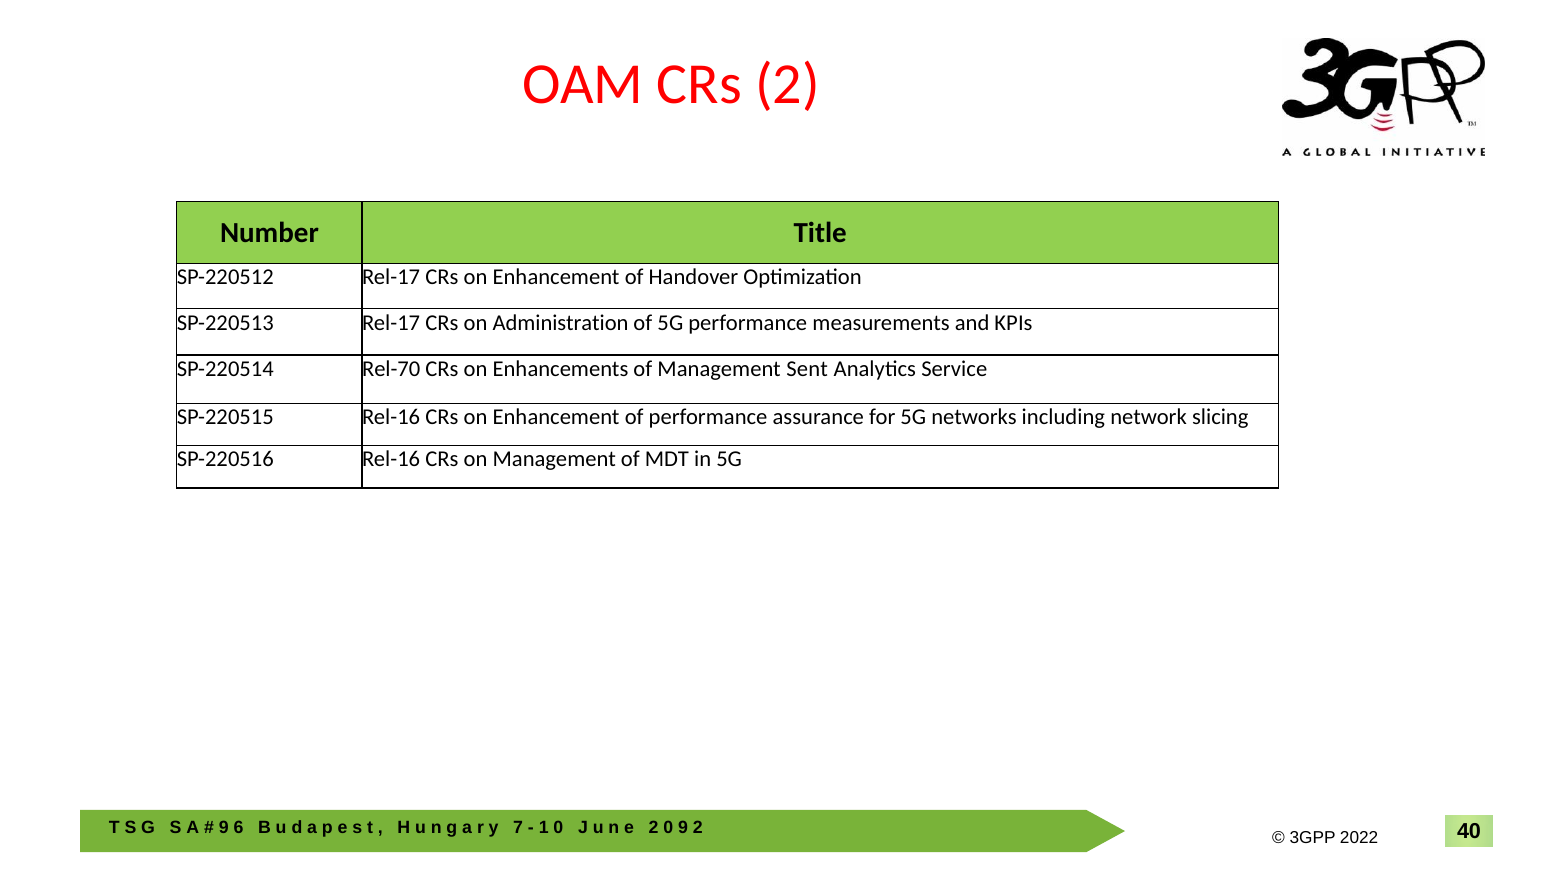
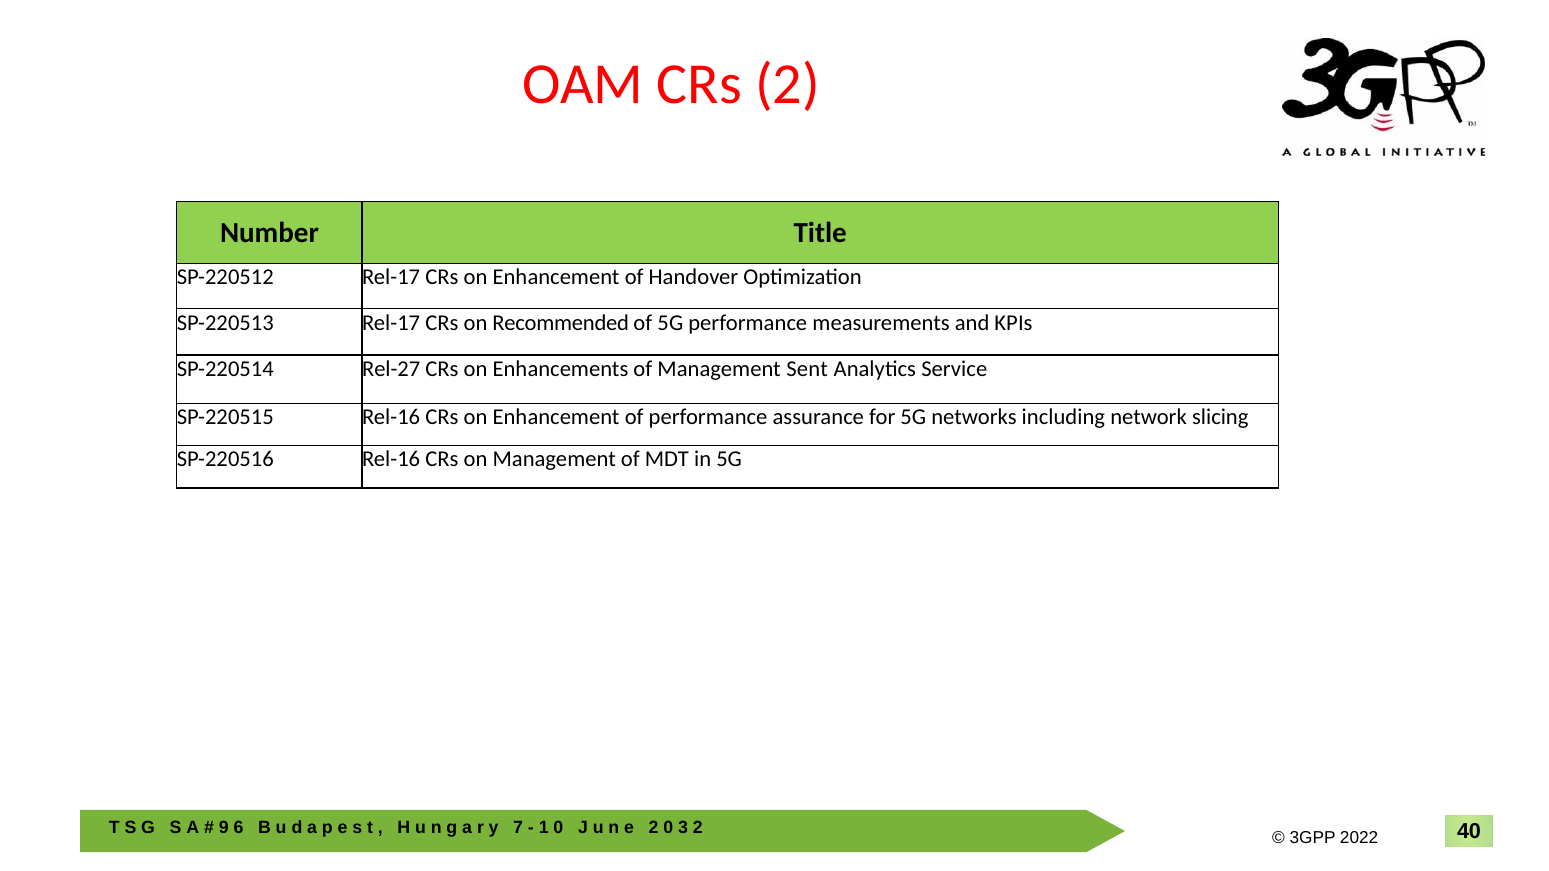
Administration: Administration -> Recommended (561, 323)
Rel-70: Rel-70 -> Rel-27 (391, 369)
9: 9 -> 3 (683, 828)
